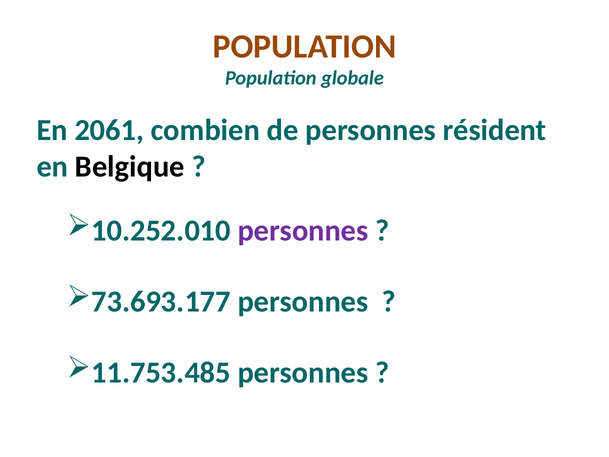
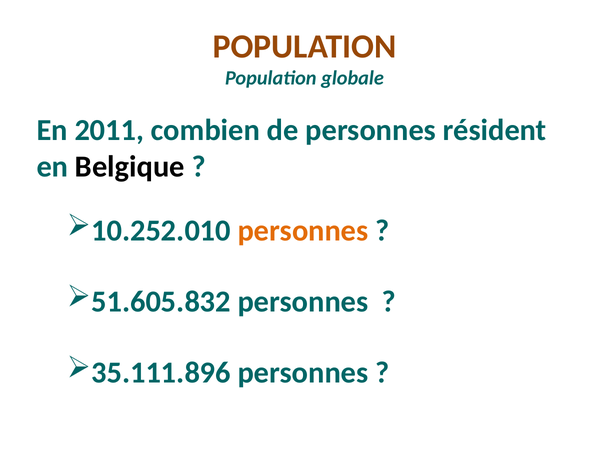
2061: 2061 -> 2011 (109, 130)
personnes colour: purple -> orange (303, 231)
73.693.177: 73.693.177 -> 51.605.832 (161, 302)
11.753.485: 11.753.485 -> 35.111.896 (161, 373)
